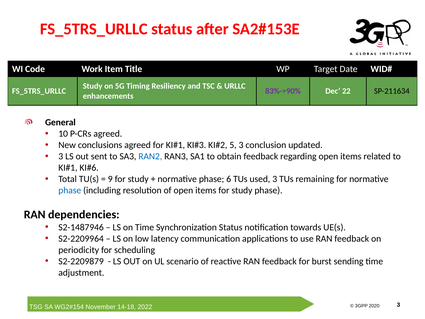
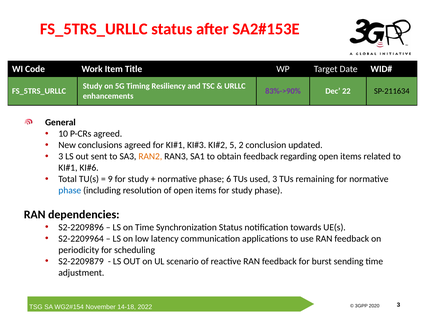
5 3: 3 -> 2 (241, 145)
RAN2 colour: blue -> orange (150, 156)
S2-1487946: S2-1487946 -> S2-2209896 (81, 227)
